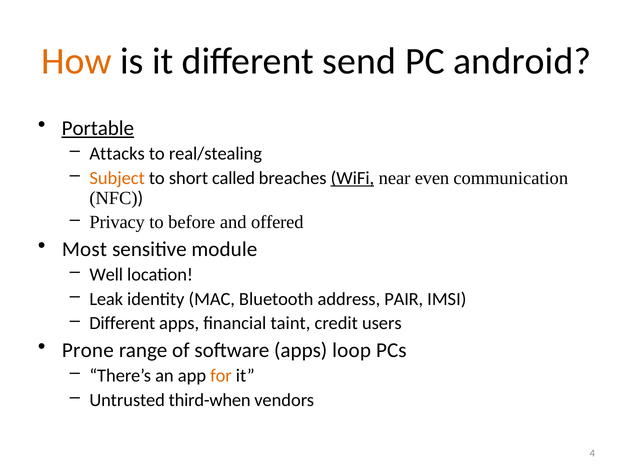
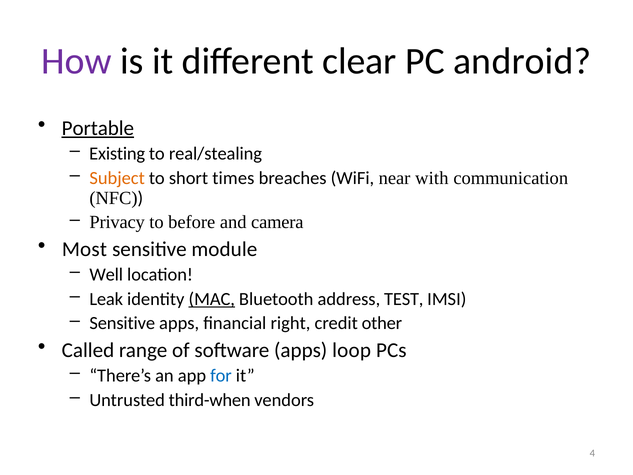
How colour: orange -> purple (76, 61)
send: send -> clear (359, 61)
Attacks: Attacks -> Existing (117, 154)
called: called -> times (233, 178)
WiFi underline: present -> none (352, 178)
even: even -> with (432, 178)
offered: offered -> camera (277, 222)
MAC underline: none -> present (212, 299)
PAIR: PAIR -> TEST (404, 299)
Different: Different -> Sensitive (122, 323)
taint: taint -> right (290, 323)
users: users -> other (382, 323)
Prone: Prone -> Called (88, 350)
for colour: orange -> blue (221, 375)
